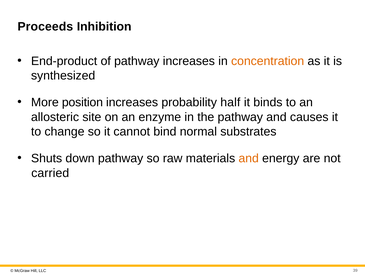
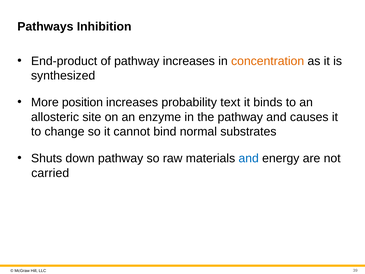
Proceeds: Proceeds -> Pathways (45, 27)
half: half -> text (230, 102)
and colour: orange -> blue (249, 158)
